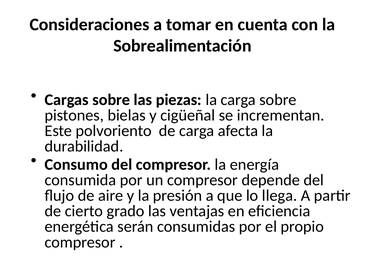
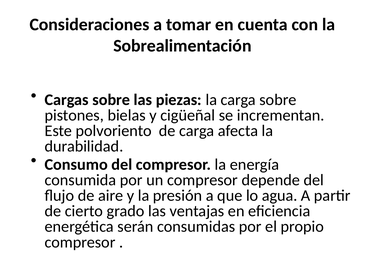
llega: llega -> agua (280, 196)
